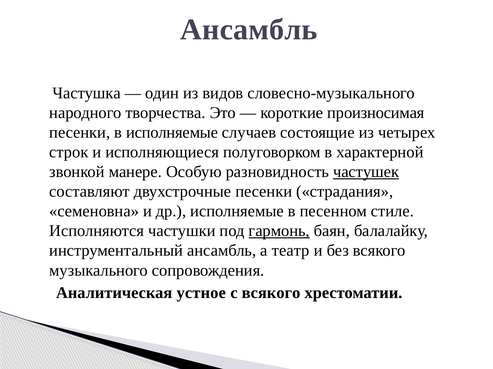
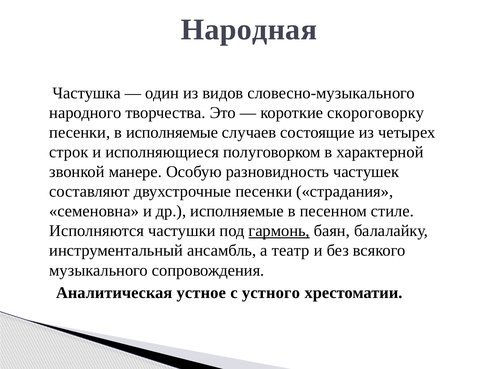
Ансамбль: Ансамбль -> Народная (249, 30)
произносимая: произносимая -> скороговорку (376, 113)
частушек underline: present -> none (366, 172)
с всякого: всякого -> устного (271, 293)
